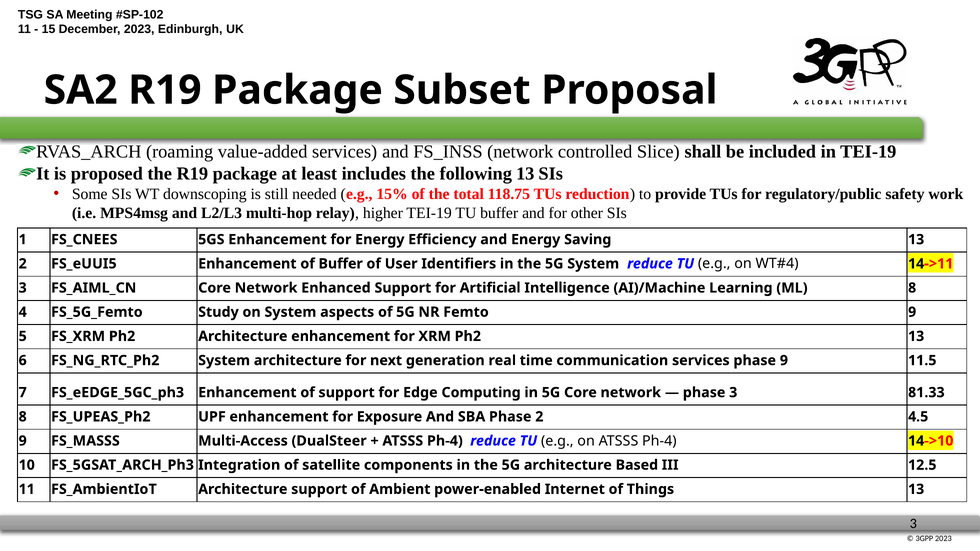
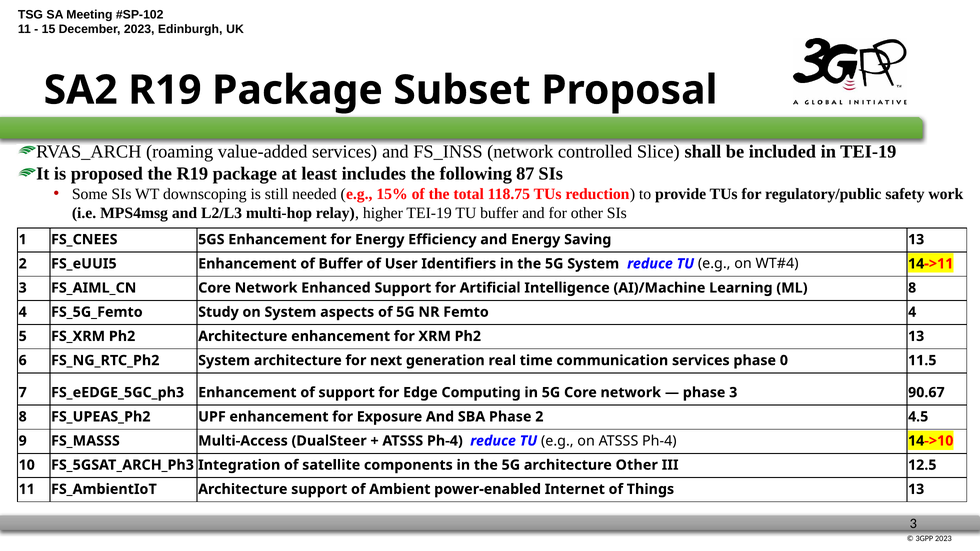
following 13: 13 -> 87 (525, 174)
Femto 9: 9 -> 4 (912, 312)
phase 9: 9 -> 0 (784, 361)
81.33: 81.33 -> 90.67 (926, 393)
architecture Based: Based -> Other (637, 465)
